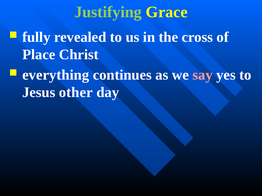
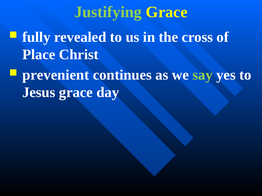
everything: everything -> prevenient (56, 75)
say colour: pink -> light green (203, 75)
Jesus other: other -> grace (76, 93)
